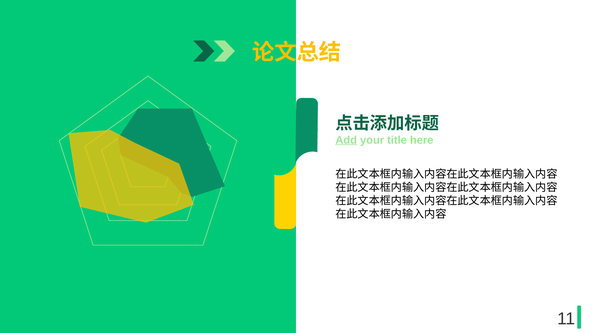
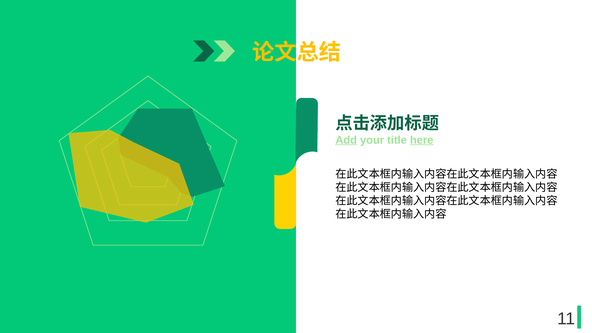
here underline: none -> present (422, 140)
